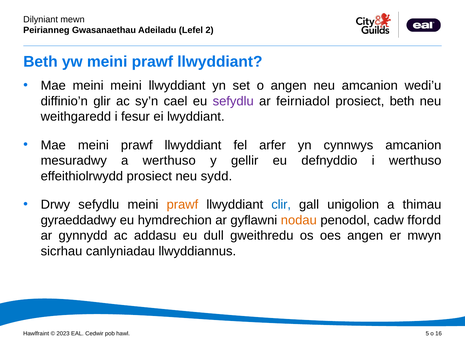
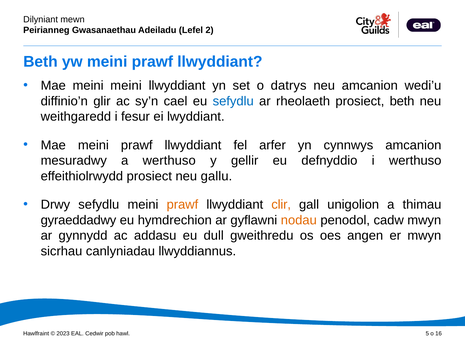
o angen: angen -> datrys (289, 86)
sefydlu colour: purple -> blue (233, 101)
feirniadol: feirniadol -> rheolaeth (303, 101)
sydd: sydd -> gallu (216, 176)
clir colour: blue -> orange (281, 204)
cadw ffordd: ffordd -> mwyn (424, 220)
